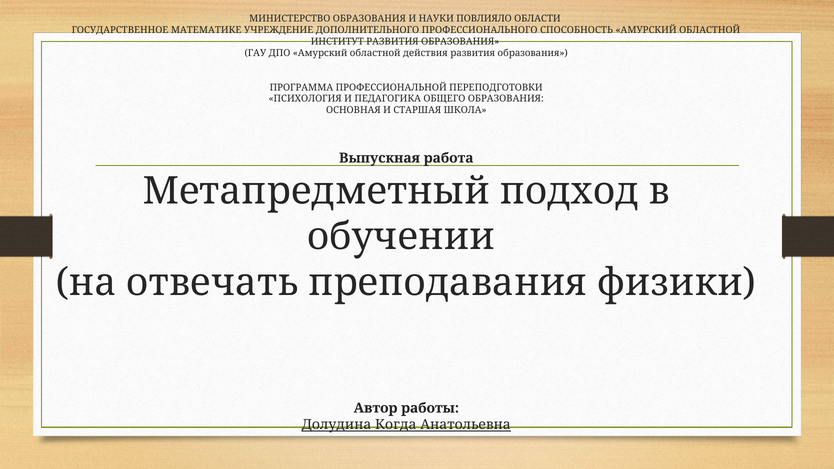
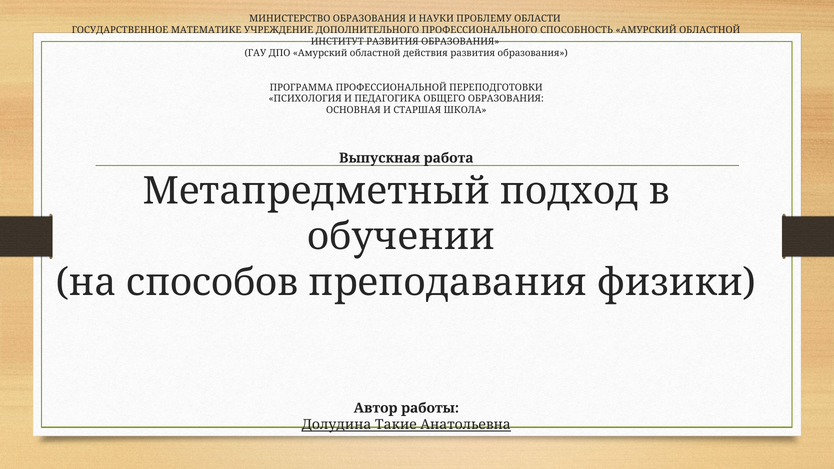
ПОВЛИЯЛО: ПОВЛИЯЛО -> ПРОБЛЕМУ (484, 19)
отвечать: отвечать -> способов (212, 283)
Когда: Когда -> Такие (396, 425)
